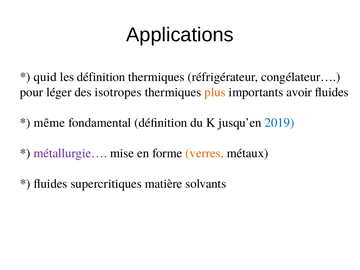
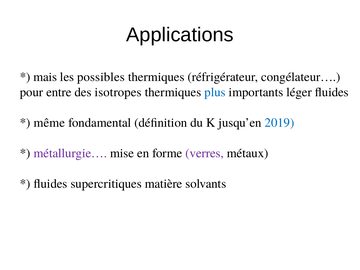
quid: quid -> mais (45, 77)
les définition: définition -> possibles (101, 77)
léger: léger -> entre (59, 92)
plus colour: orange -> blue (215, 92)
avoir: avoir -> léger (299, 92)
verres colour: orange -> purple (205, 153)
